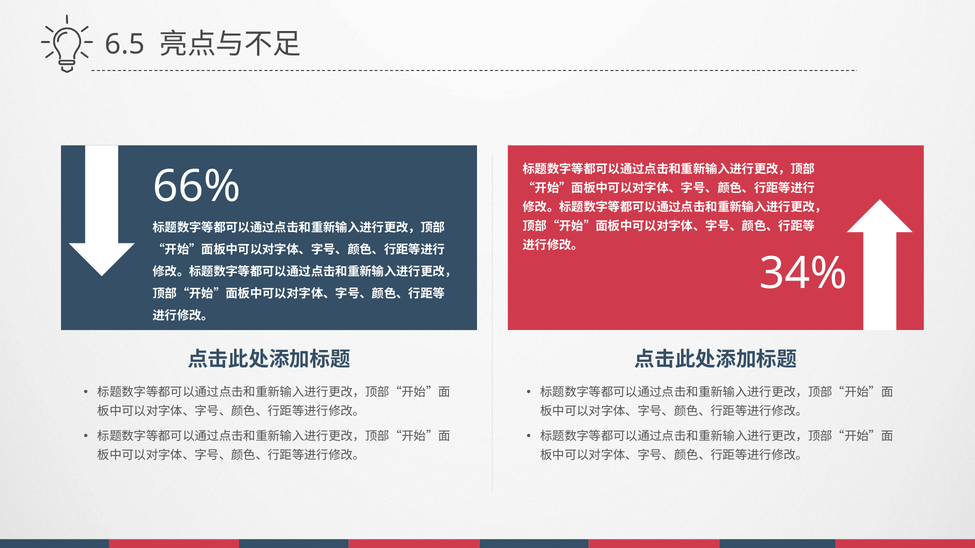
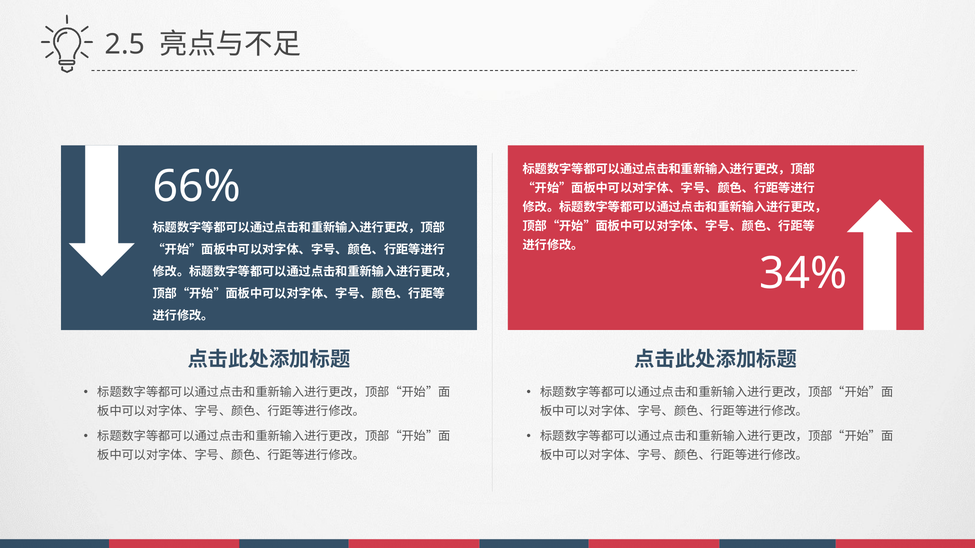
6.5: 6.5 -> 2.5 (125, 44)
